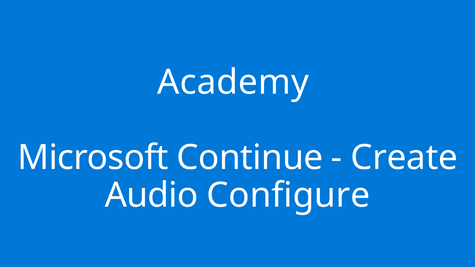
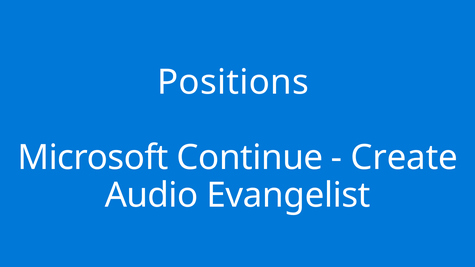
Academy: Academy -> Positions (233, 82)
Configure: Configure -> Evangelist (288, 196)
